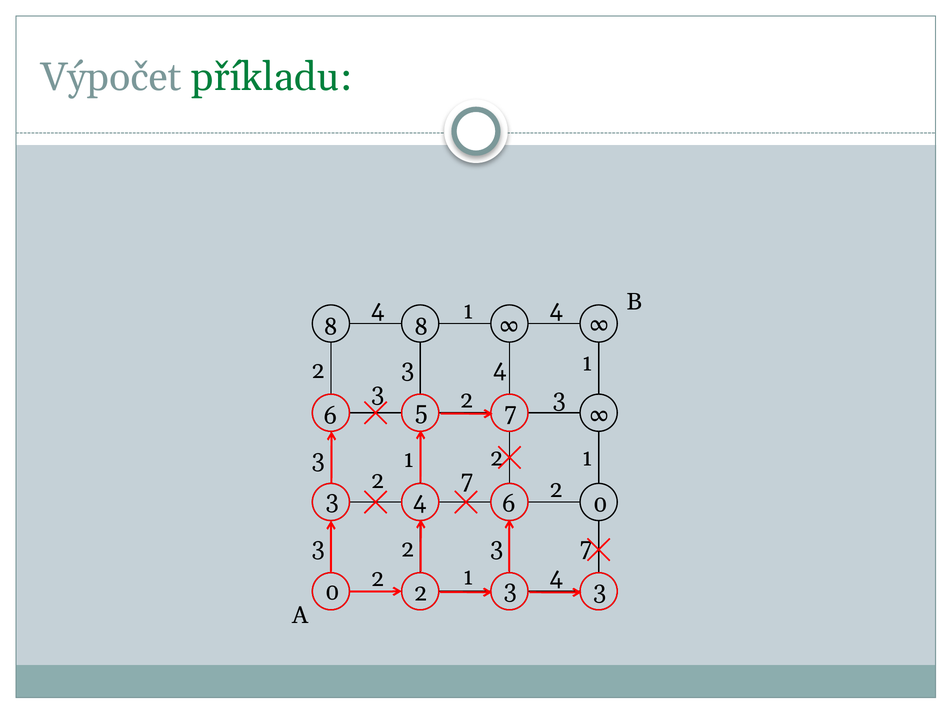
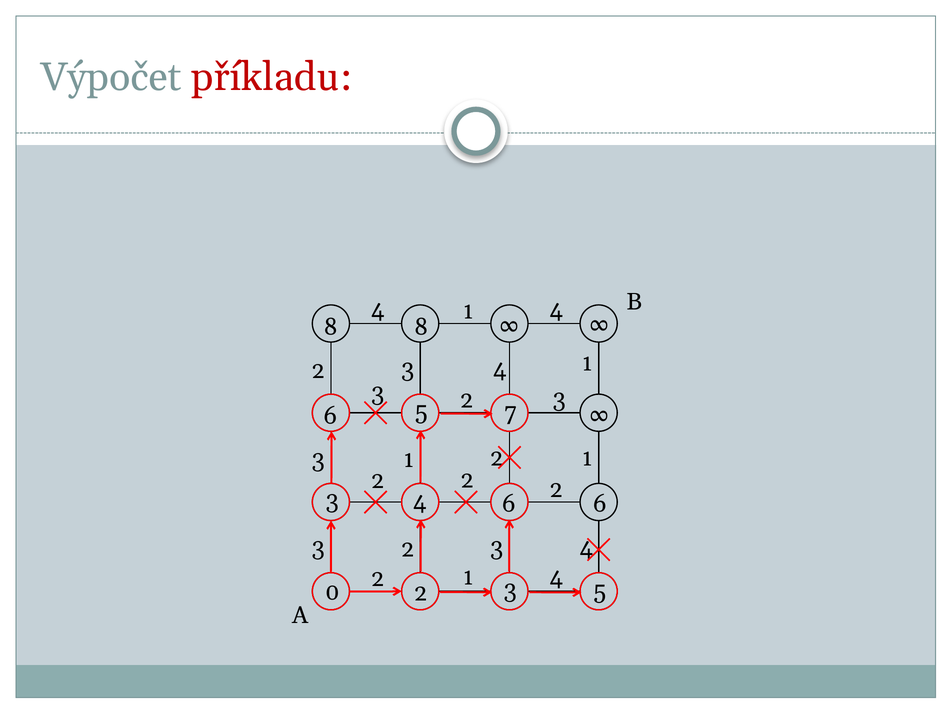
příkladu colour: green -> red (271, 77)
7: 7 -> 2 (467, 480)
6 0: 0 -> 6 (600, 504)
7: 7 -> 4 (586, 547)
2 3 3: 3 -> 5 (600, 591)
